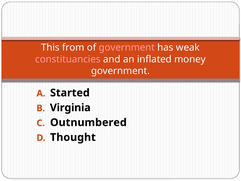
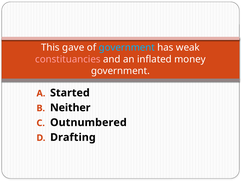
from: from -> gave (73, 47)
government colour: pink -> light blue (127, 47)
Virginia: Virginia -> Neither (70, 108)
Thought: Thought -> Drafting (73, 137)
